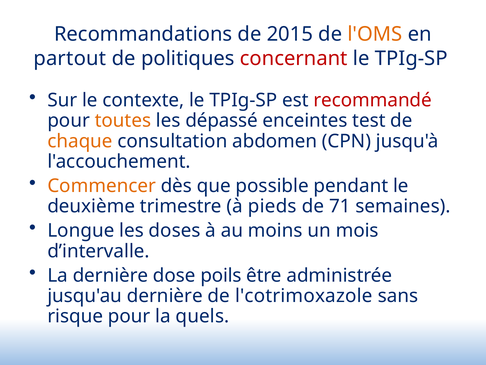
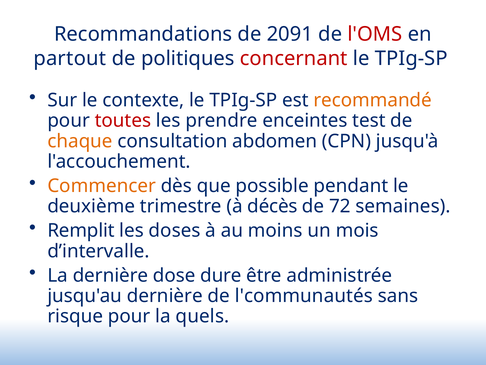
2015: 2015 -> 2091 (290, 34)
l'OMS colour: orange -> red (375, 34)
recommandé colour: red -> orange (373, 100)
toutes colour: orange -> red (123, 121)
dépassé: dépassé -> prendre (221, 121)
pieds: pieds -> décès (272, 206)
71: 71 -> 72 (340, 206)
Longue: Longue -> Remplit (81, 230)
poils: poils -> dure (221, 275)
l'cotrimoxazole: l'cotrimoxazole -> l'communautés (304, 296)
